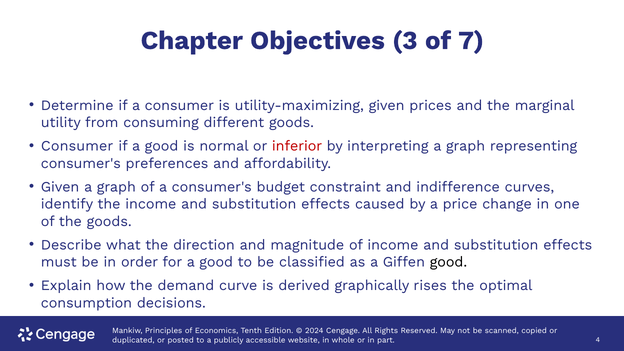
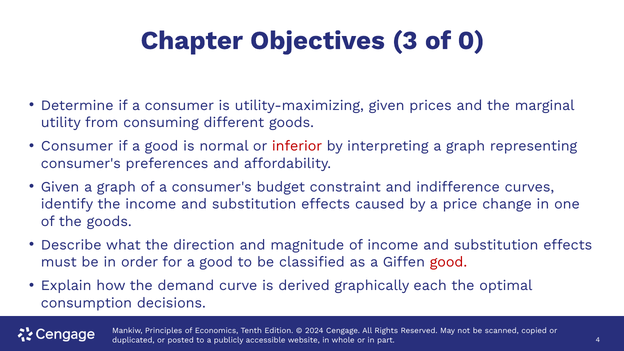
7: 7 -> 0 (471, 40)
good colour: black -> red (449, 262)
rises: rises -> each (430, 286)
